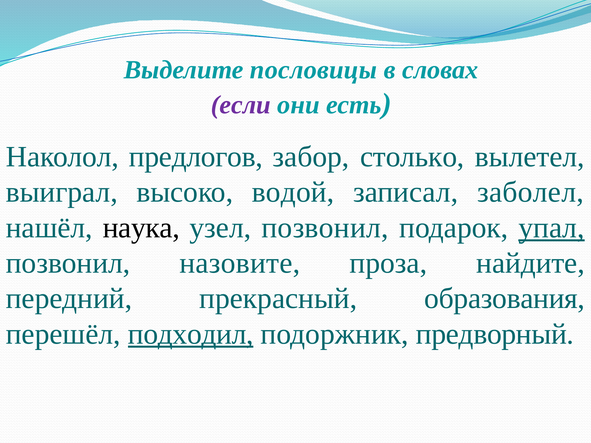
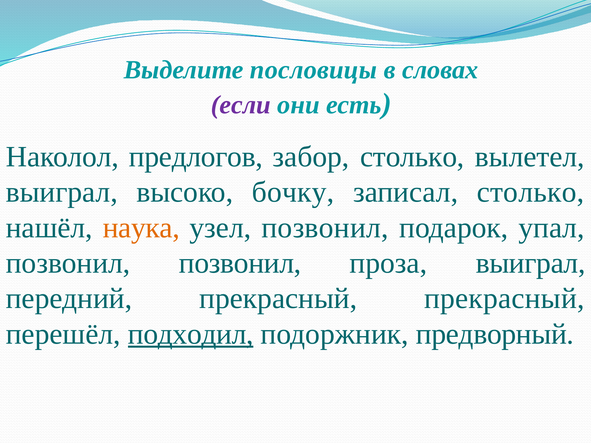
водой: водой -> бочку (293, 192)
записал заболел: заболел -> столько (530, 192)
наука colour: black -> orange (141, 228)
упал underline: present -> none (551, 228)
позвонил назовите: назовите -> позвонил (240, 263)
проза найдите: найдите -> выиграл (531, 263)
прекрасный образования: образования -> прекрасный (504, 299)
